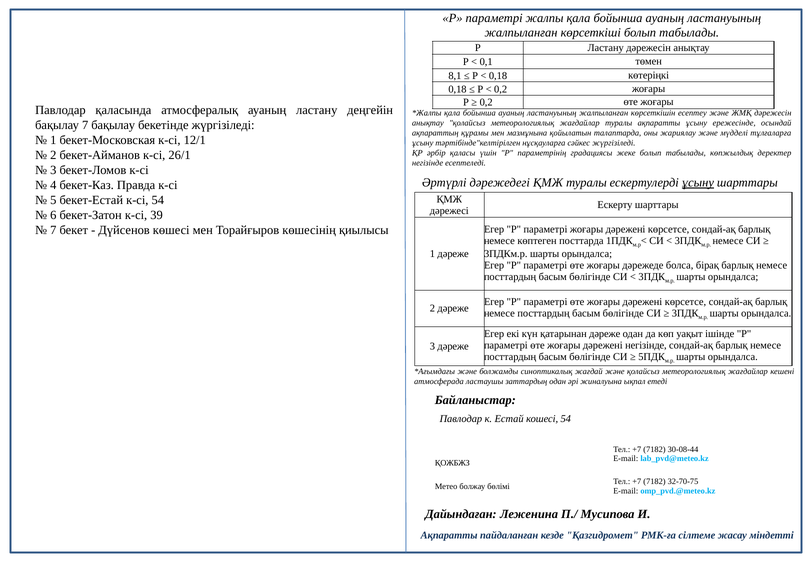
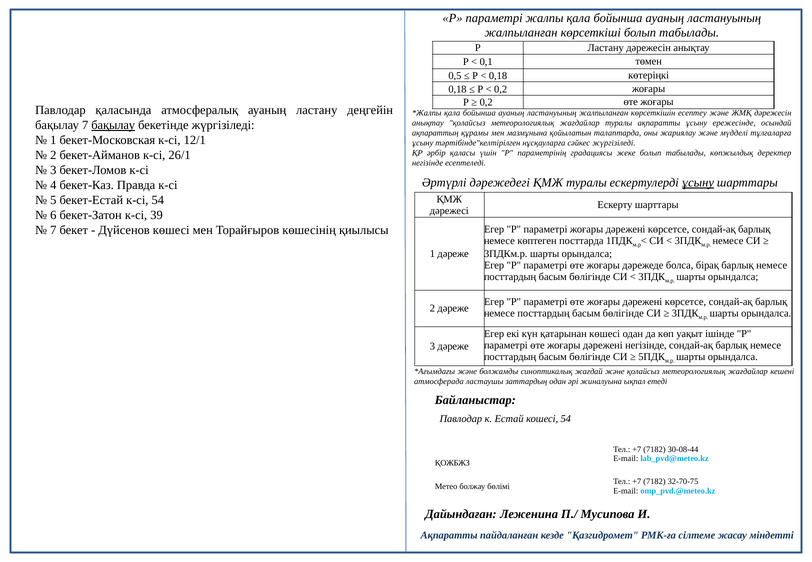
8,1: 8,1 -> 0,5 (455, 76)
бақылау underline: none -> present (113, 125)
қатарынан дәреже: дәреже -> көшесі (605, 334)
